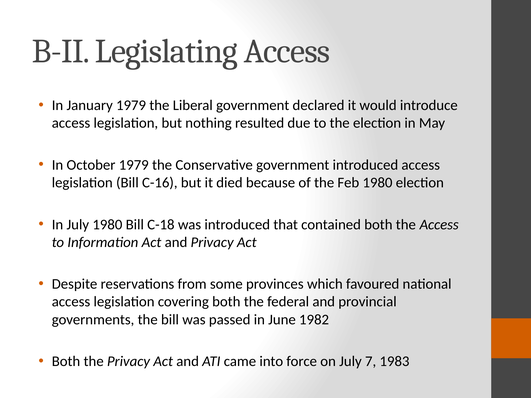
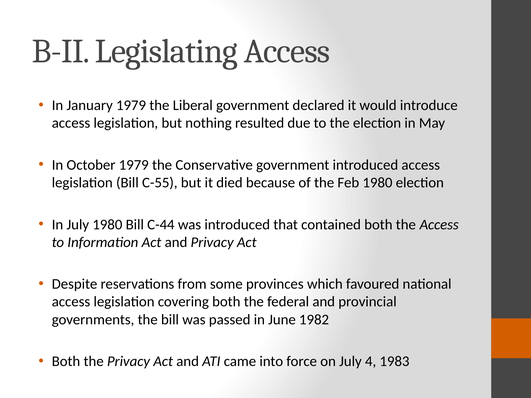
C-16: C-16 -> C-55 (160, 183)
C-18: C-18 -> C-44 (161, 225)
7: 7 -> 4 (371, 362)
